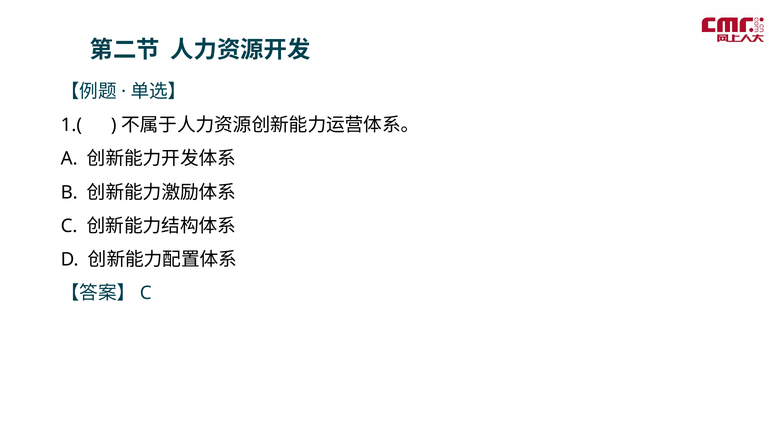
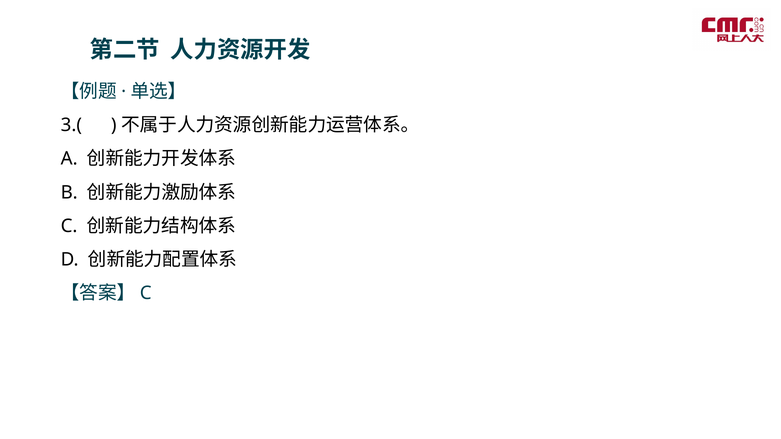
1.(: 1.( -> 3.( (71, 125)
